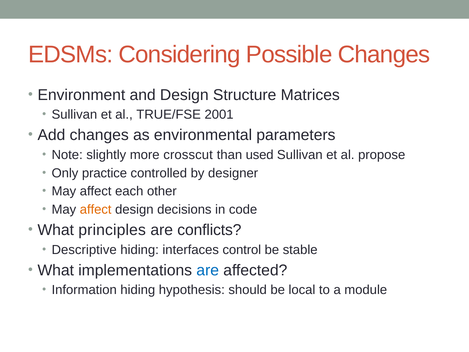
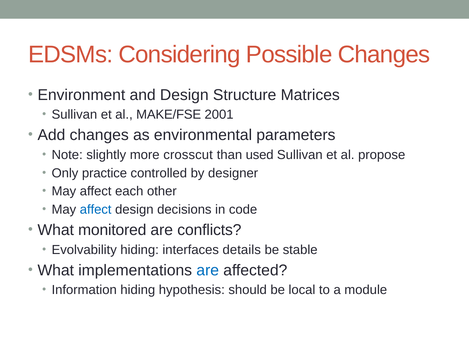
TRUE/FSE: TRUE/FSE -> MAKE/FSE (169, 115)
affect colour: orange -> blue (96, 209)
principles: principles -> monitored (112, 230)
Descriptive: Descriptive -> Evolvability (84, 250)
control: control -> details (242, 250)
